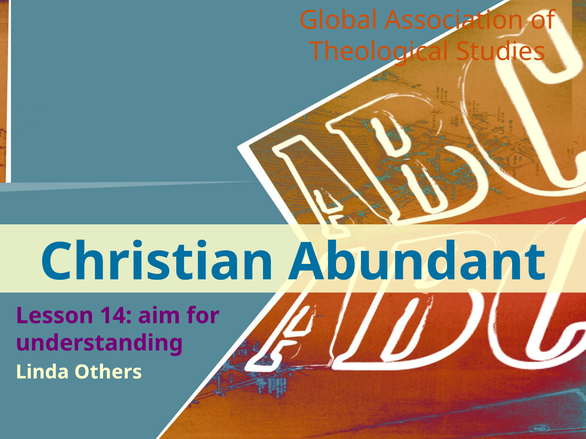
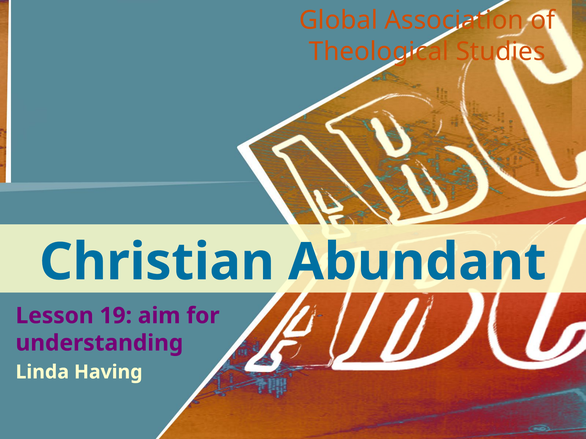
14: 14 -> 19 (116, 316)
Others: Others -> Having (108, 372)
